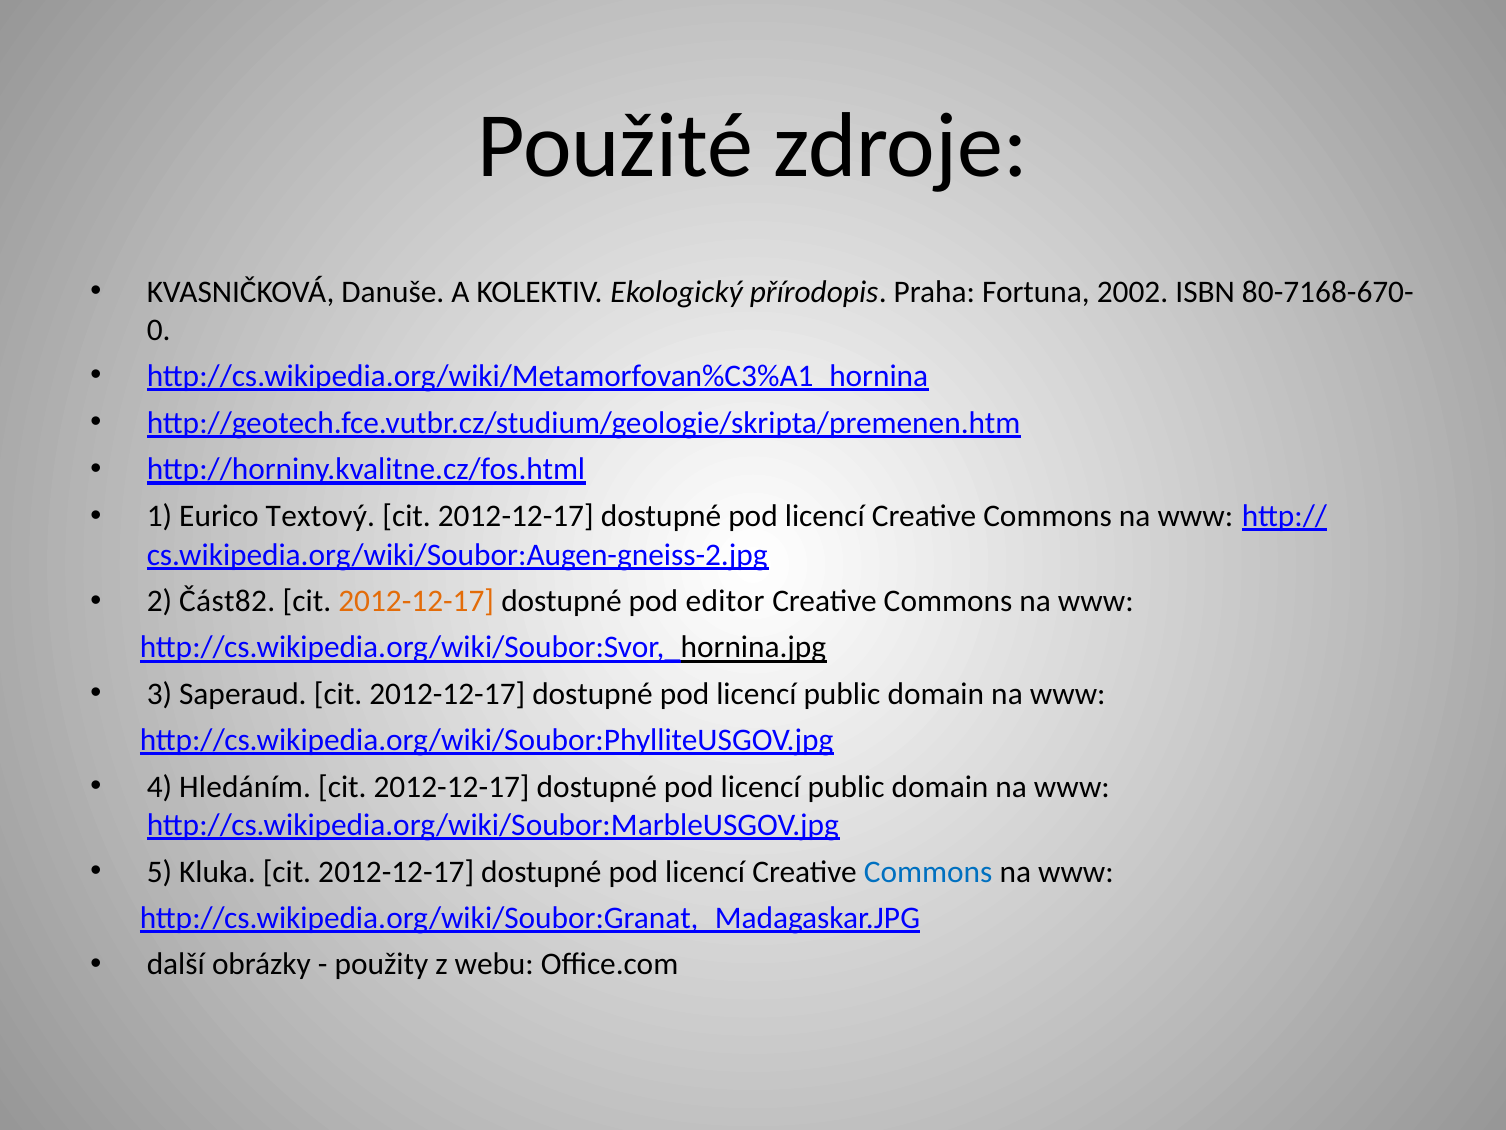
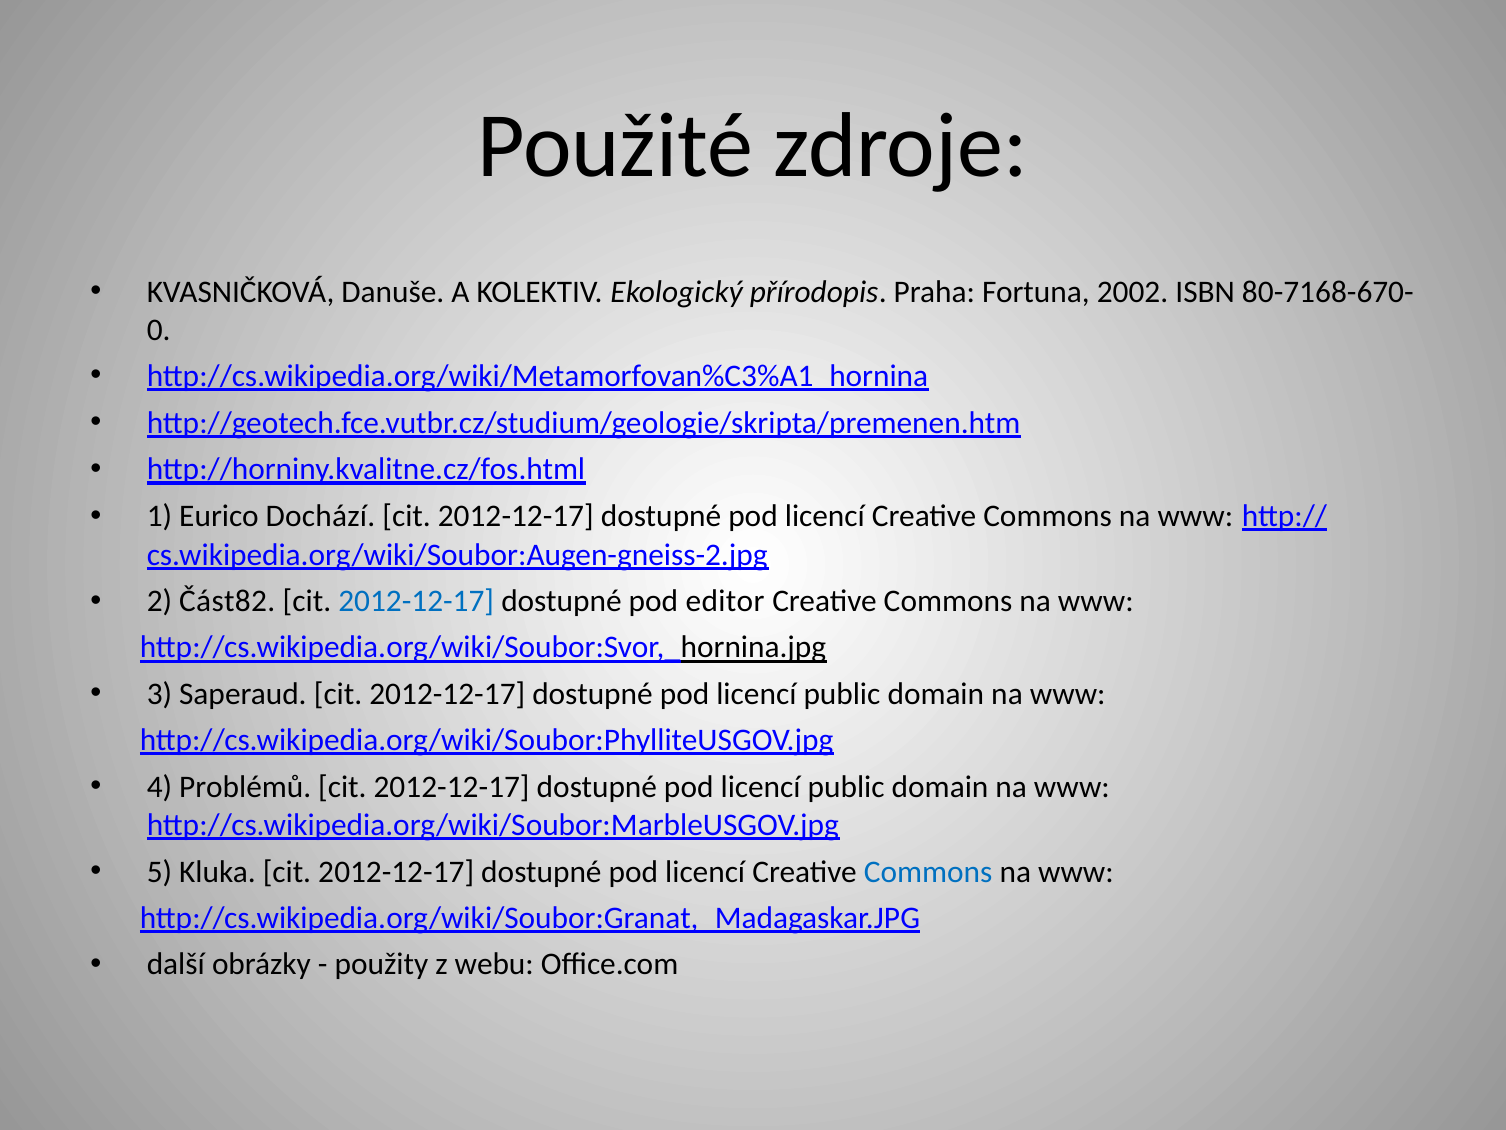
Textový: Textový -> Dochází (320, 516)
2012-12-17 colour: orange -> blue (416, 601)
Hledáním: Hledáním -> Problémů (245, 787)
